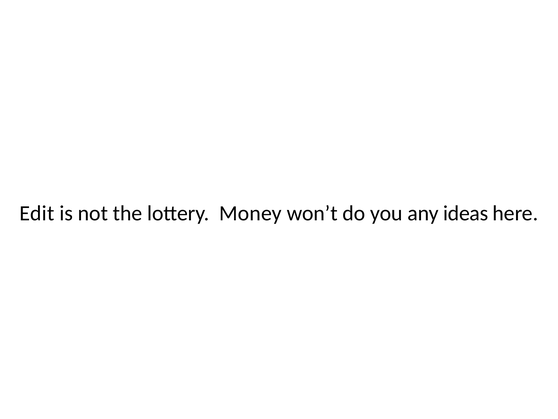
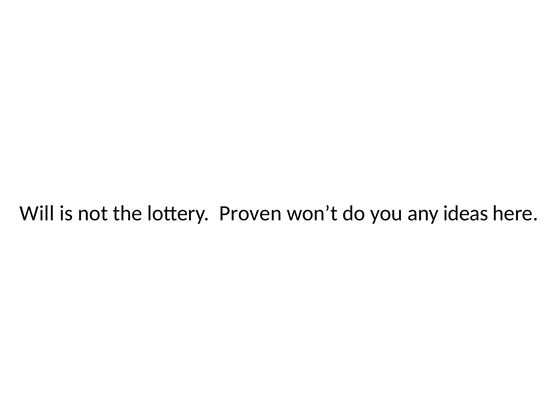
Edit: Edit -> Will (37, 213)
Money: Money -> Proven (250, 213)
